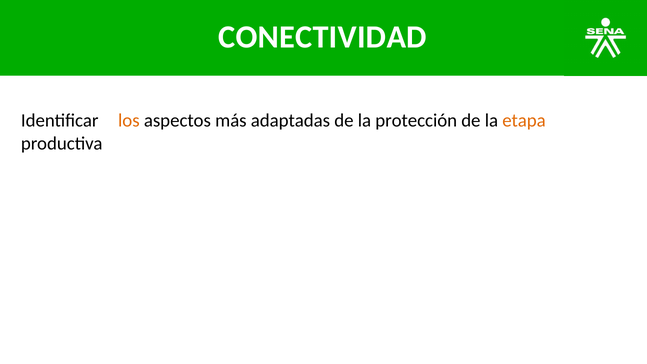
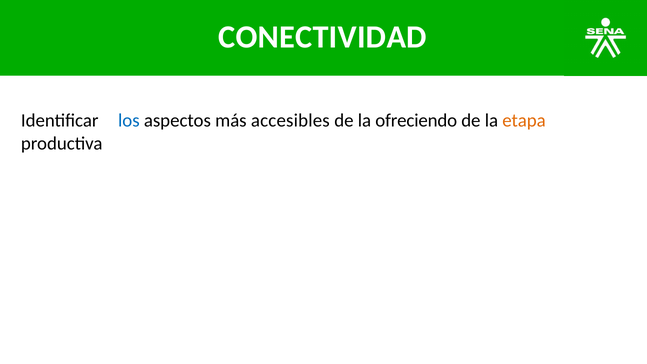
los colour: orange -> blue (129, 121)
adaptadas: adaptadas -> accesibles (290, 121)
protección: protección -> ofreciendo (416, 121)
